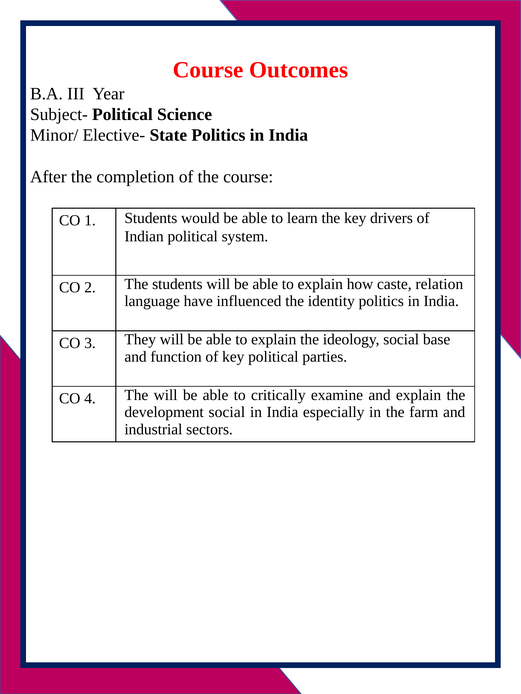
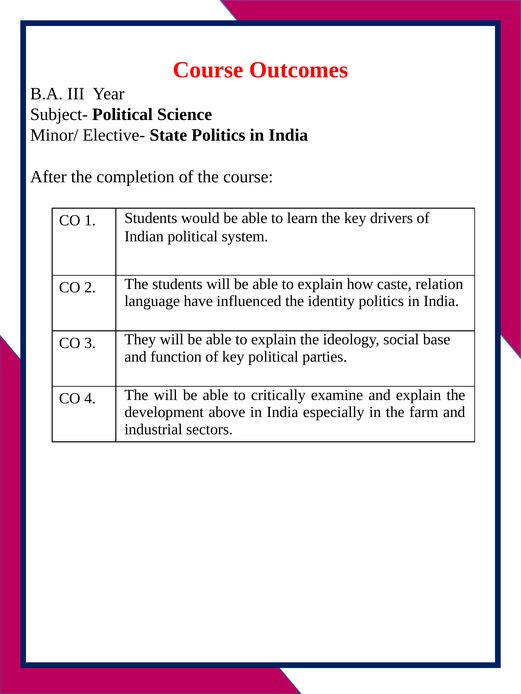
development social: social -> above (227, 413)
